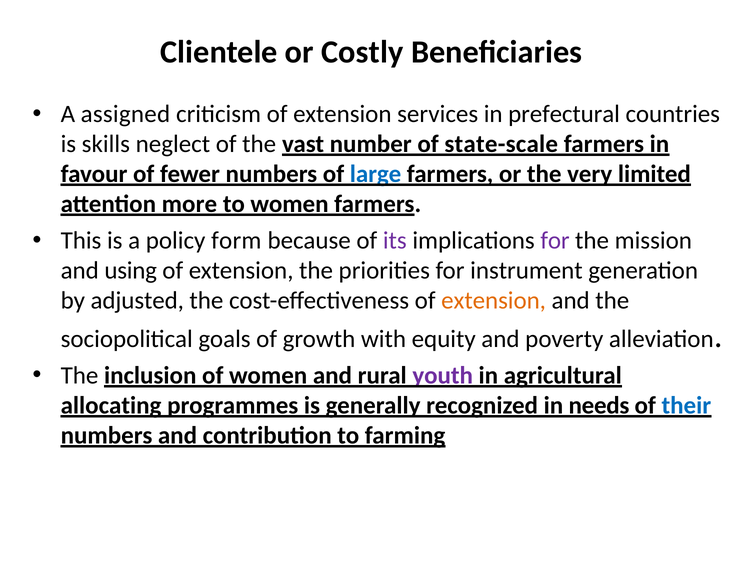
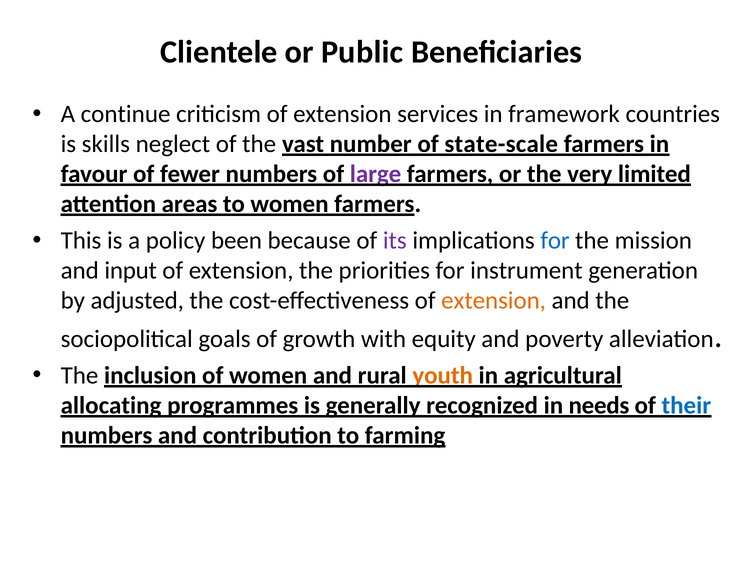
Costly: Costly -> Public (362, 52)
assigned: assigned -> continue (126, 114)
prefectural: prefectural -> framework (564, 114)
large colour: blue -> purple (376, 174)
more: more -> areas (190, 204)
form: form -> been (236, 241)
for colour: purple -> blue (555, 241)
using: using -> input (131, 271)
youth colour: purple -> orange (443, 376)
